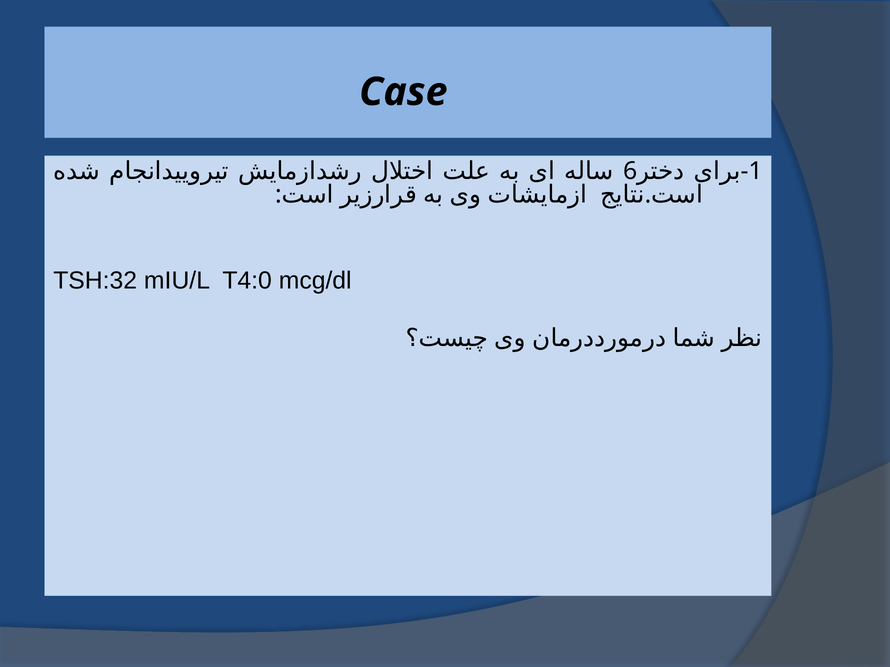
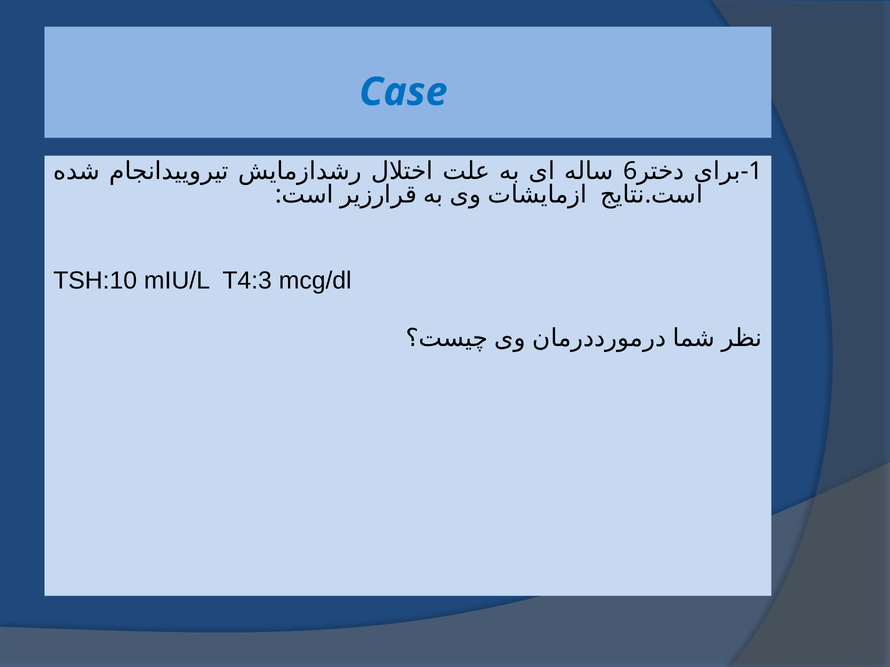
Case colour: black -> blue (403, 92)
TSH:32: TSH:32 -> TSH:10 (95, 281)
T4:0: T4:0 -> T4:3 (247, 281)
